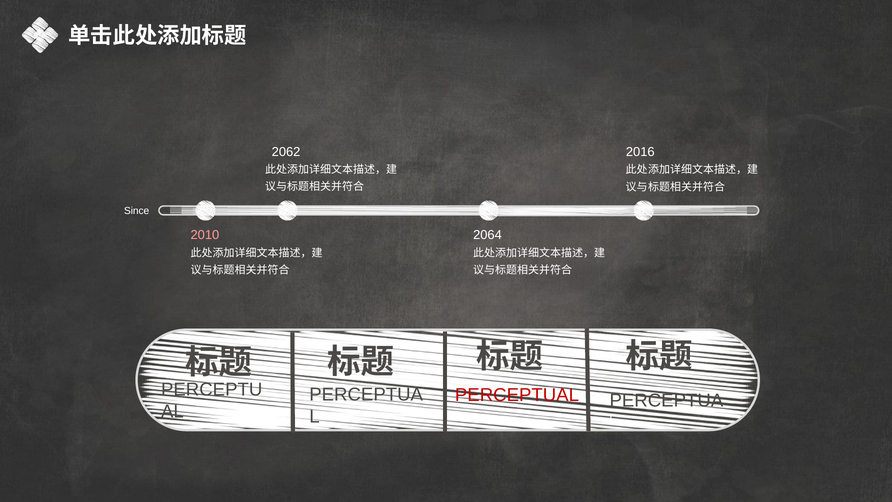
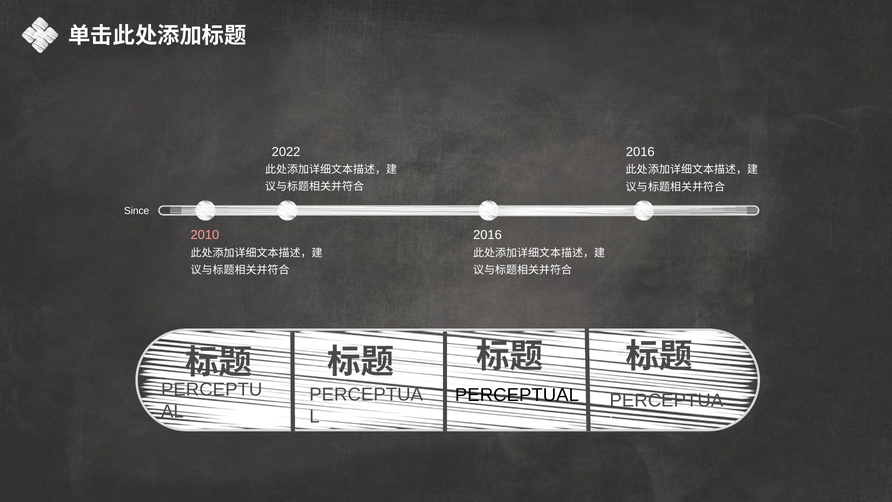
2062: 2062 -> 2022 (286, 152)
2064: 2064 -> 2016 (487, 235)
PERCEPTUAL colour: red -> black (517, 395)
